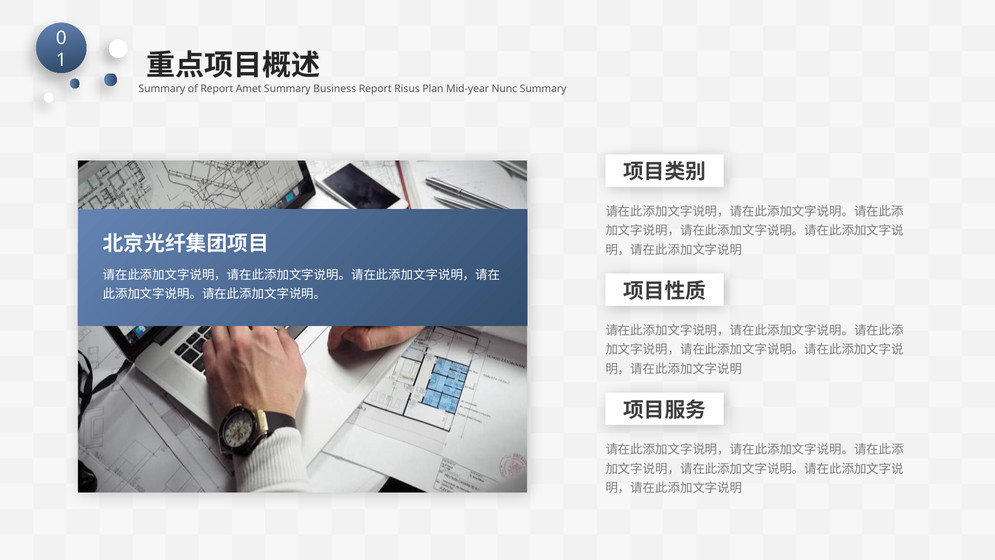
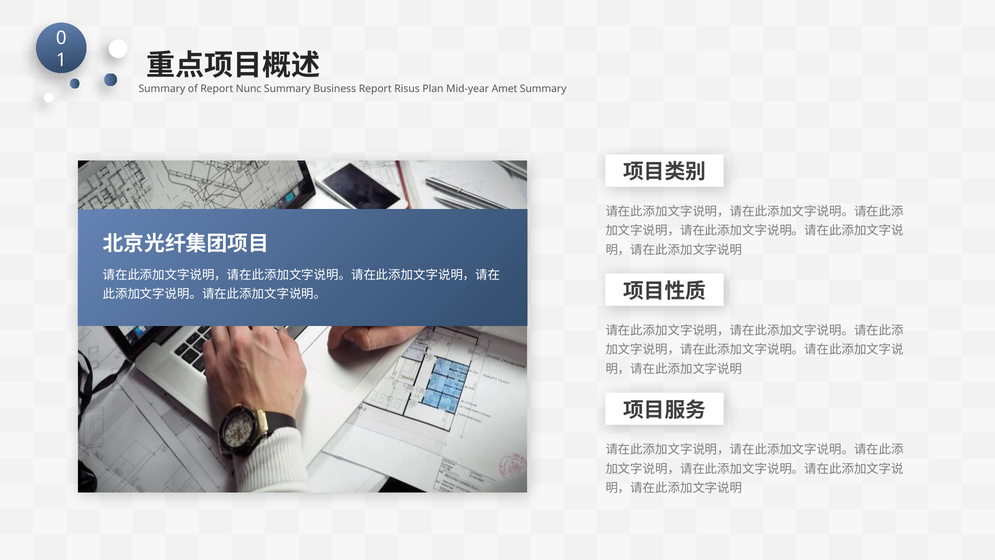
Amet: Amet -> Nunc (249, 89)
Nunc: Nunc -> Amet (504, 89)
